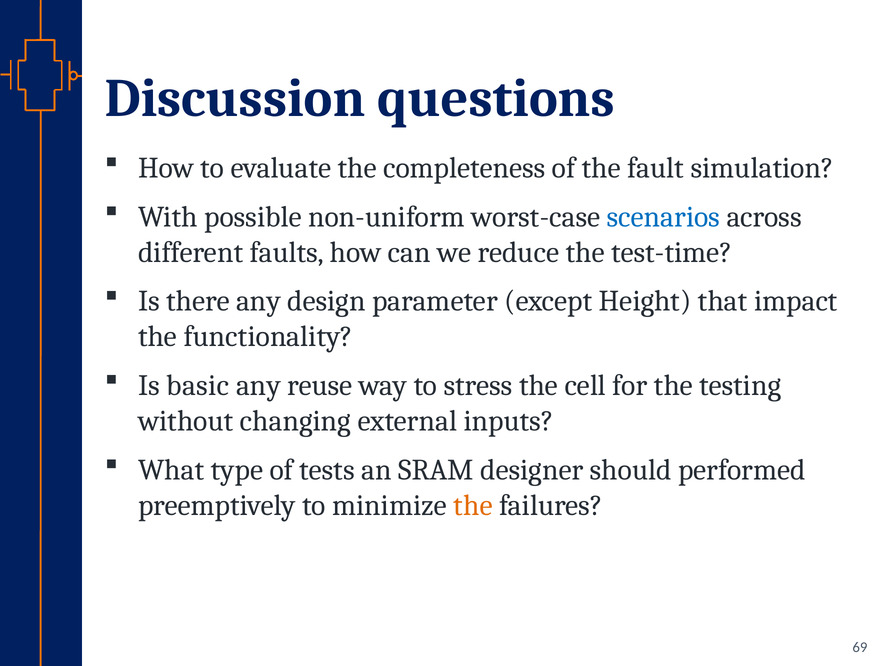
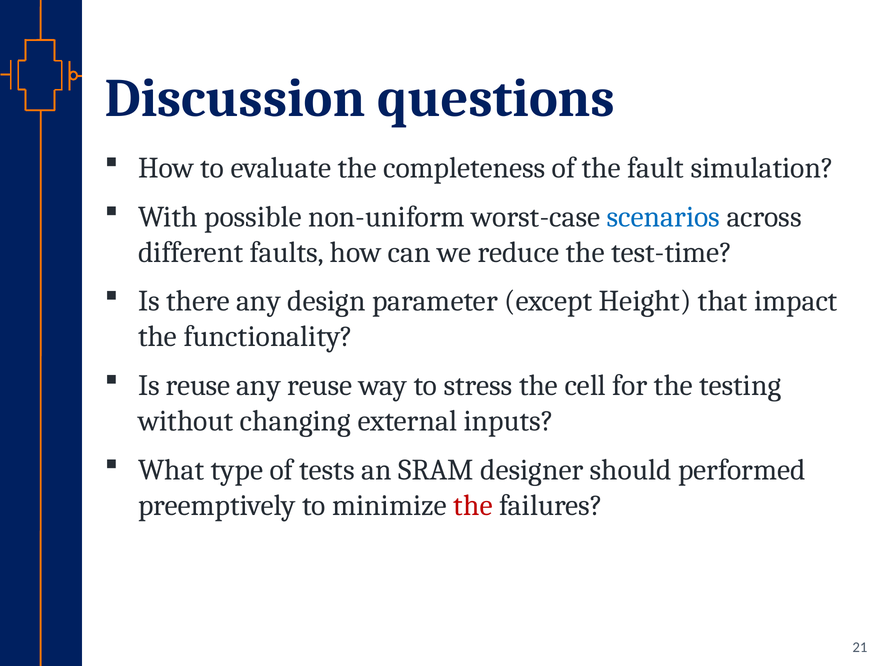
Is basic: basic -> reuse (198, 386)
the colour: orange -> red (473, 505)
69: 69 -> 21 (860, 648)
